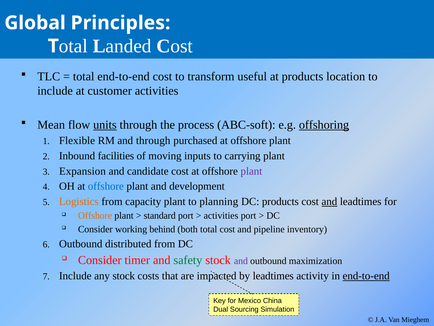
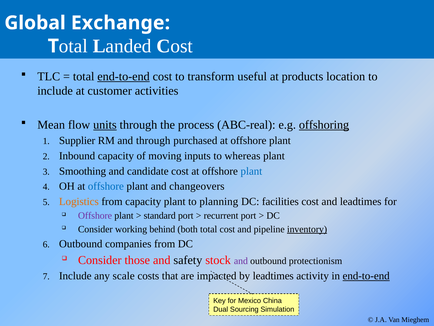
Principles: Principles -> Exchange (120, 23)
end-to-end underline: none -> present (124, 76)
ABC-soft: ABC-soft -> ABC-real (246, 125)
Flexible: Flexible -> Supplier (77, 140)
Inbound facilities: facilities -> capacity (116, 156)
carrying: carrying -> whereas (242, 156)
Expansion: Expansion -> Smoothing (83, 171)
plant colour: purple -> blue (251, 171)
development: development -> changeovers (197, 186)
DC products: products -> facilities (280, 201)
and underline: present -> none (329, 201)
Offshore colour: orange -> purple (95, 215)
activities: activities -> recurrent (221, 215)
inventory underline: none -> present (307, 229)
distributed: distributed -> companies (128, 243)
timer: timer -> those (137, 260)
safety colour: green -> black (188, 260)
maximization: maximization -> protectionism (316, 260)
any stock: stock -> scale (124, 275)
